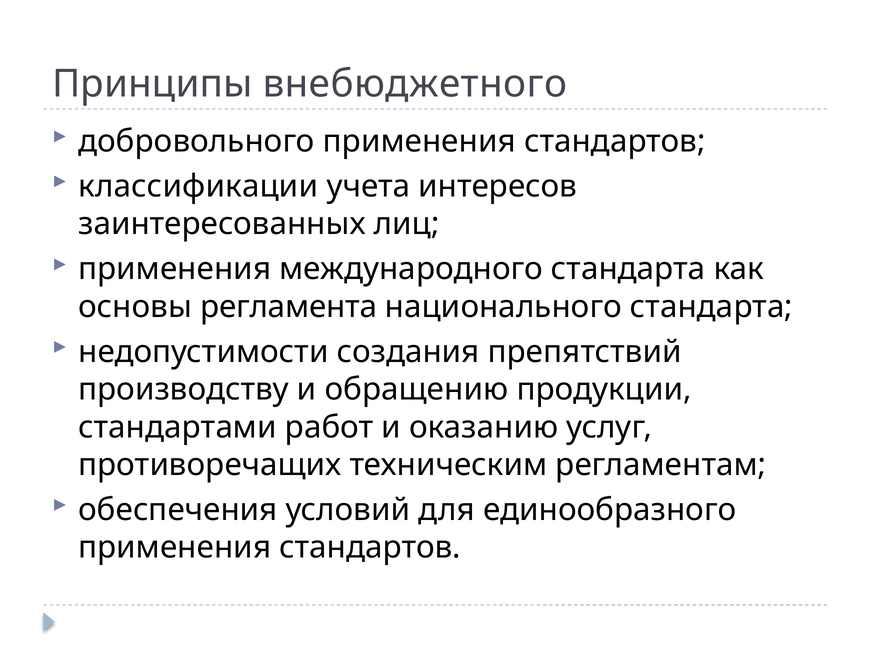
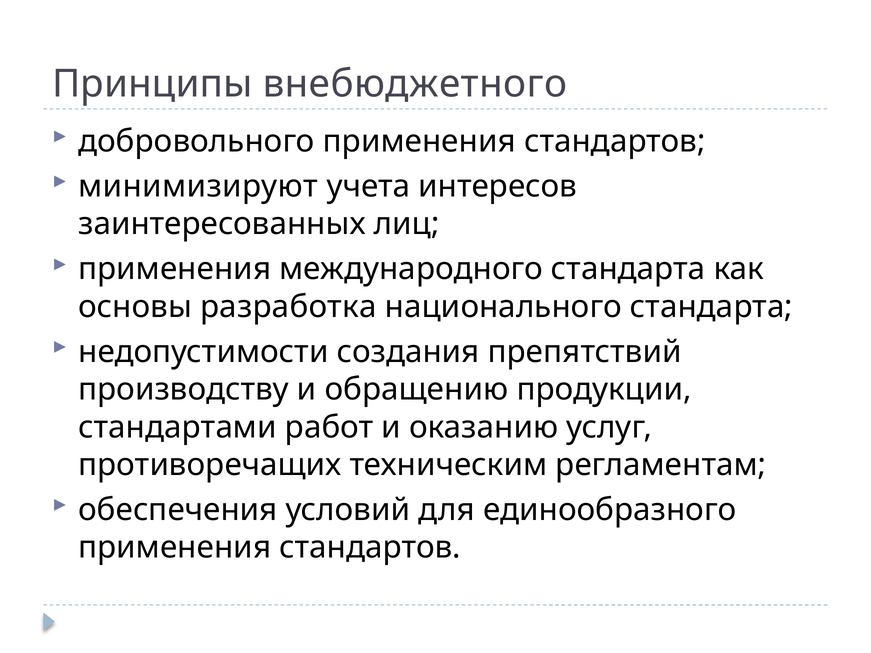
классификации: классификации -> минимизируют (198, 186)
регламента: регламента -> разработка (288, 307)
